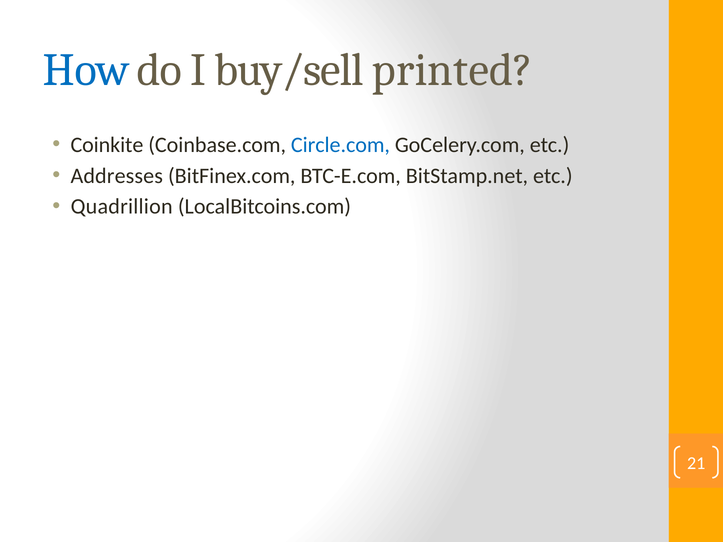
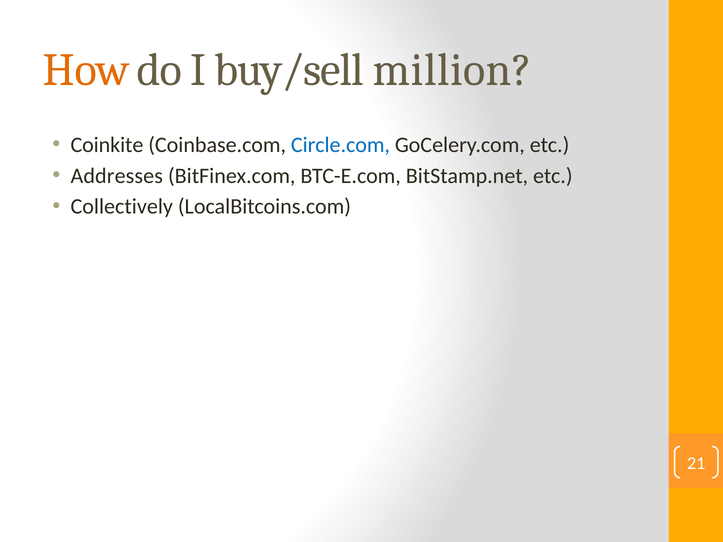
How colour: blue -> orange (86, 70)
printed: printed -> million (452, 70)
Quadrillion: Quadrillion -> Collectively (122, 207)
